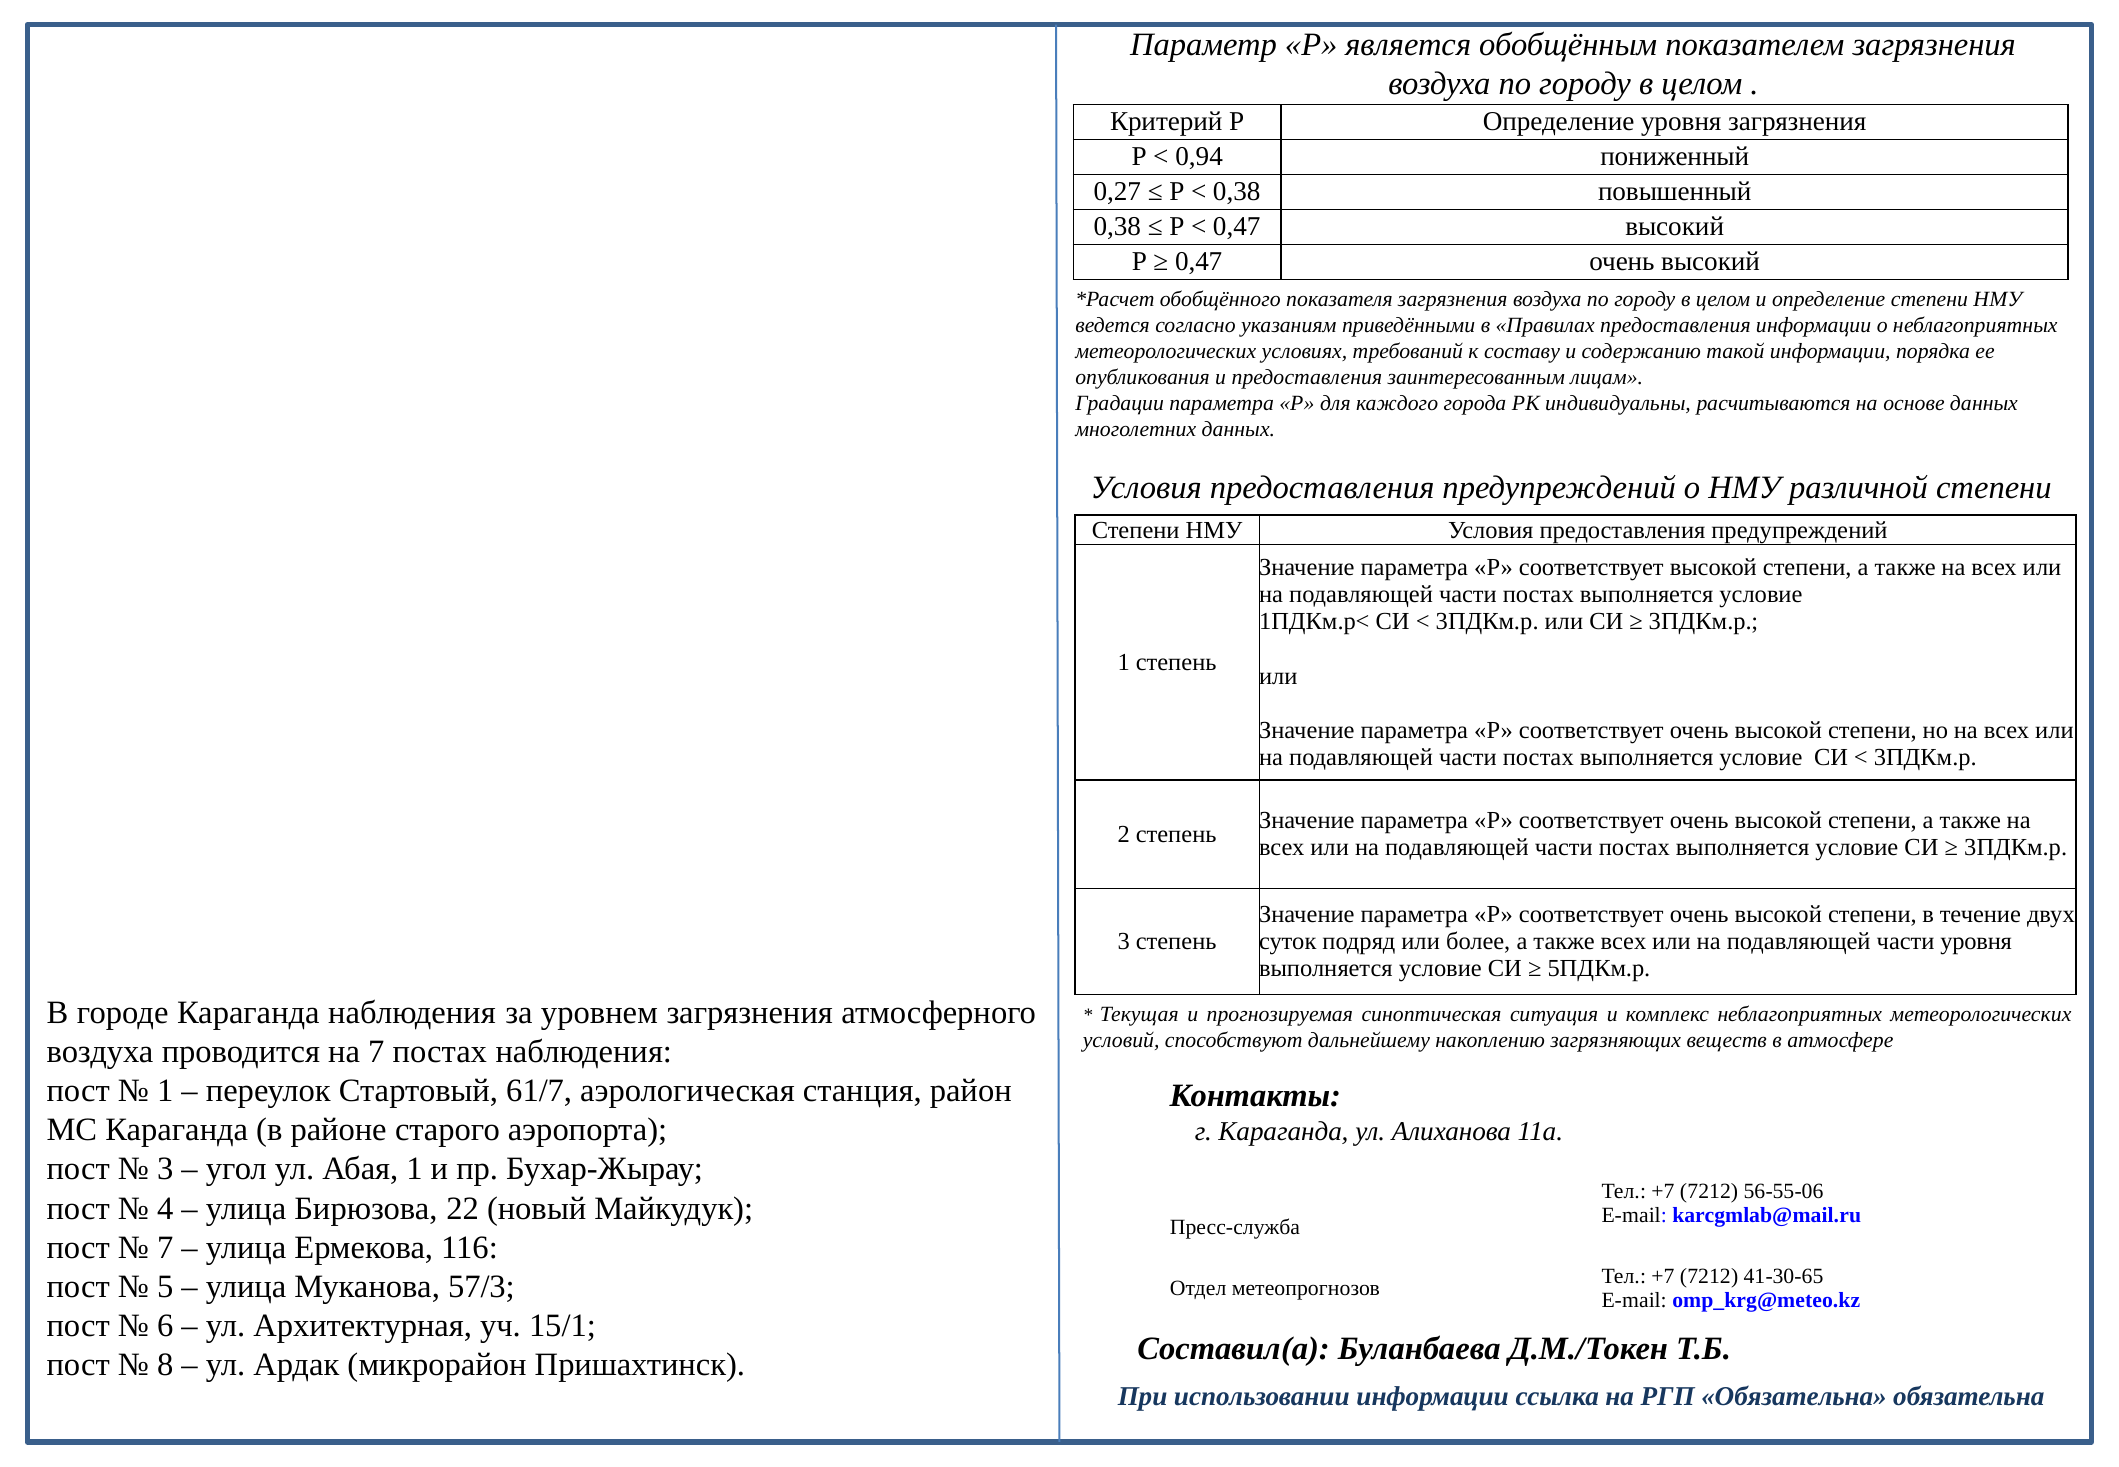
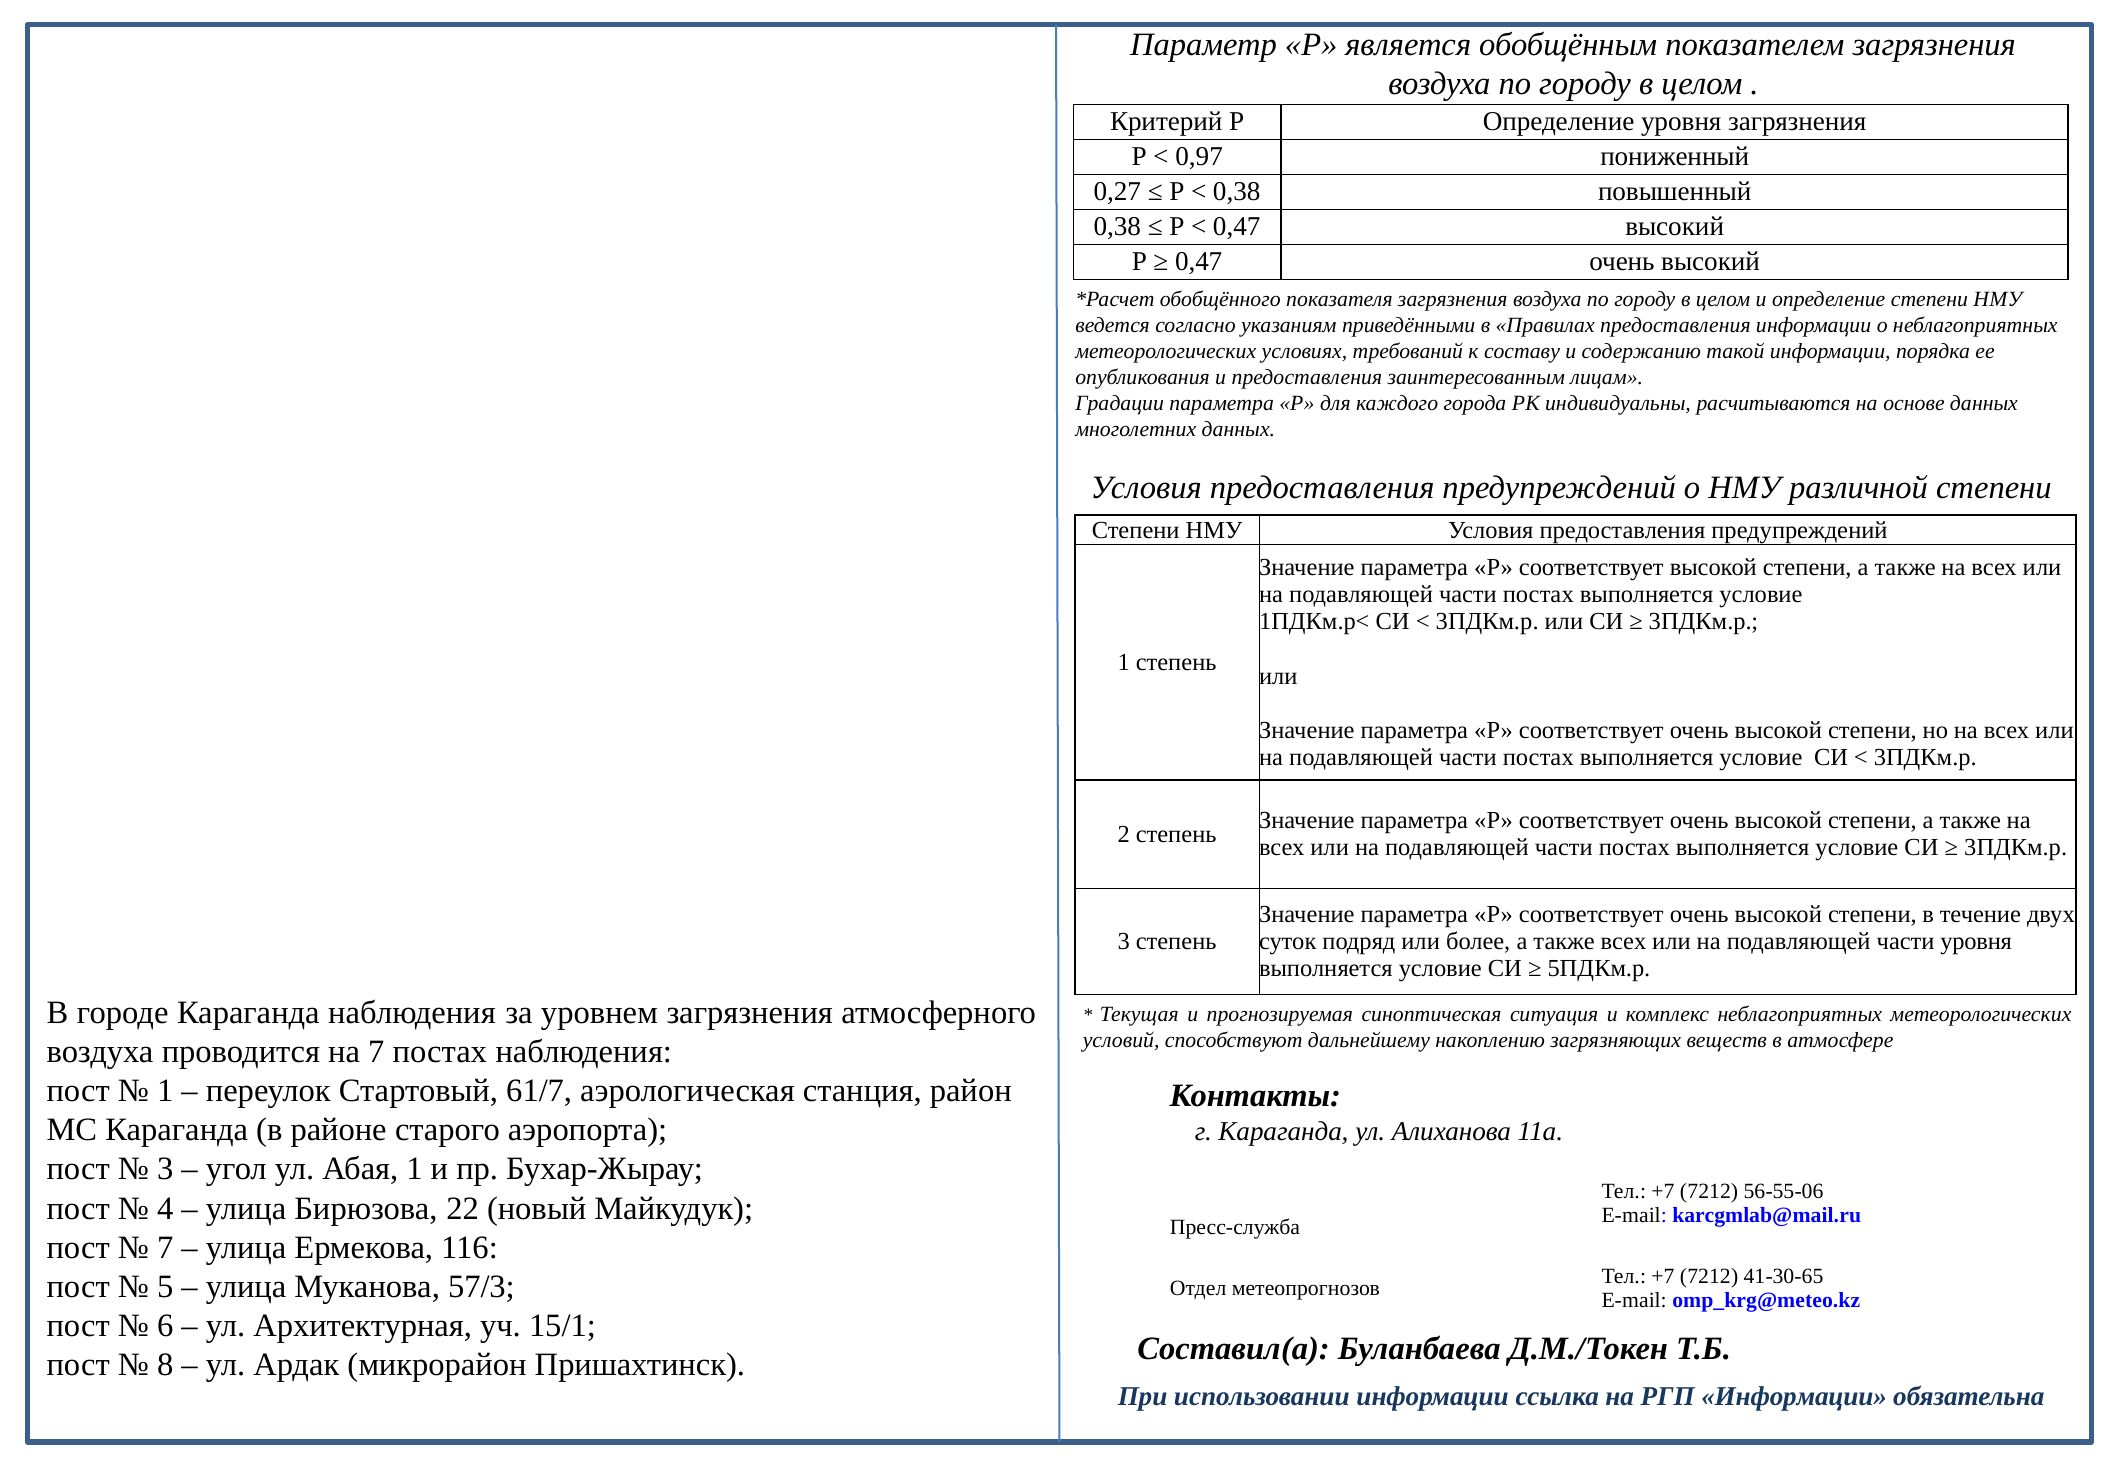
0,94: 0,94 -> 0,97 (1199, 157)
РГП Обязательна: Обязательна -> Информации (1794, 1397)
